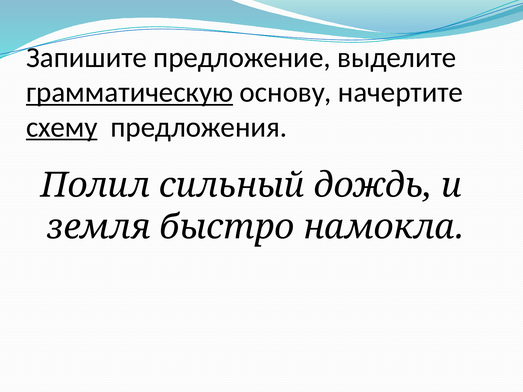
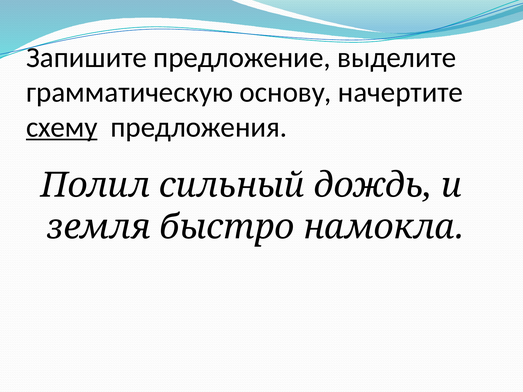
грамматическую underline: present -> none (130, 92)
